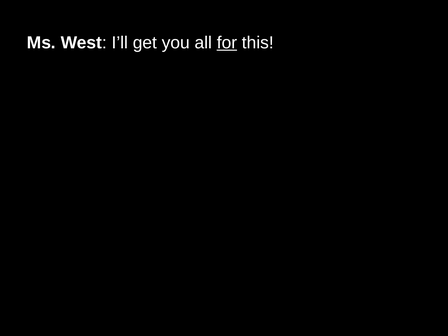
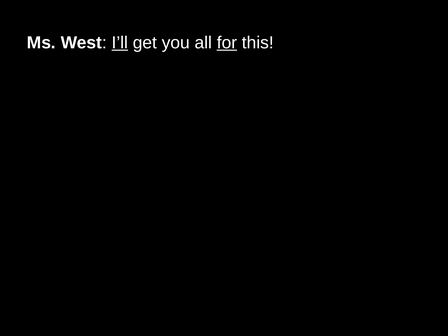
I’ll underline: none -> present (120, 43)
